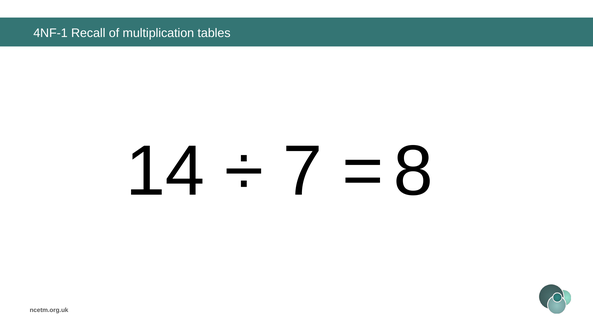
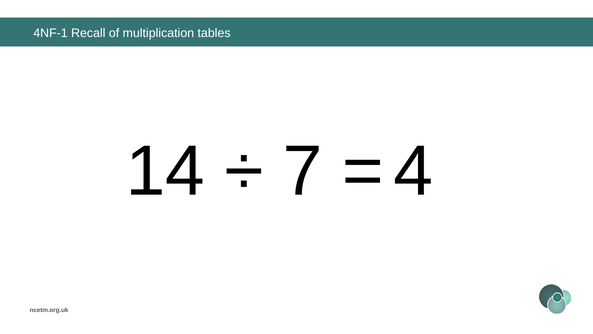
8: 8 -> 4 (413, 171)
